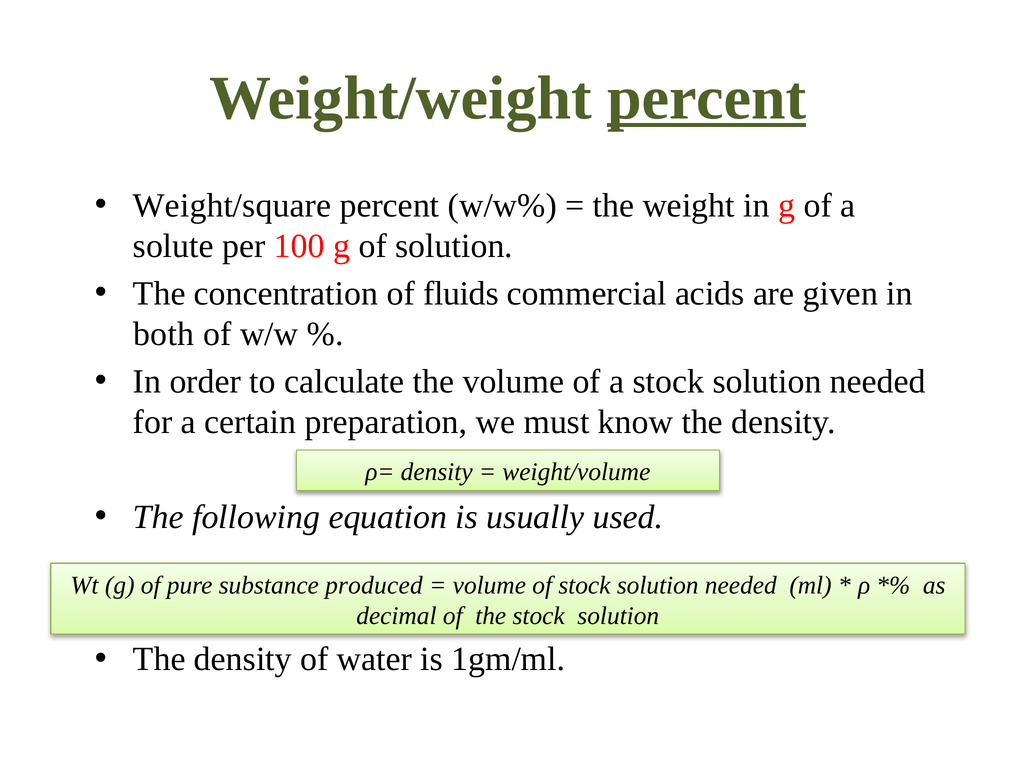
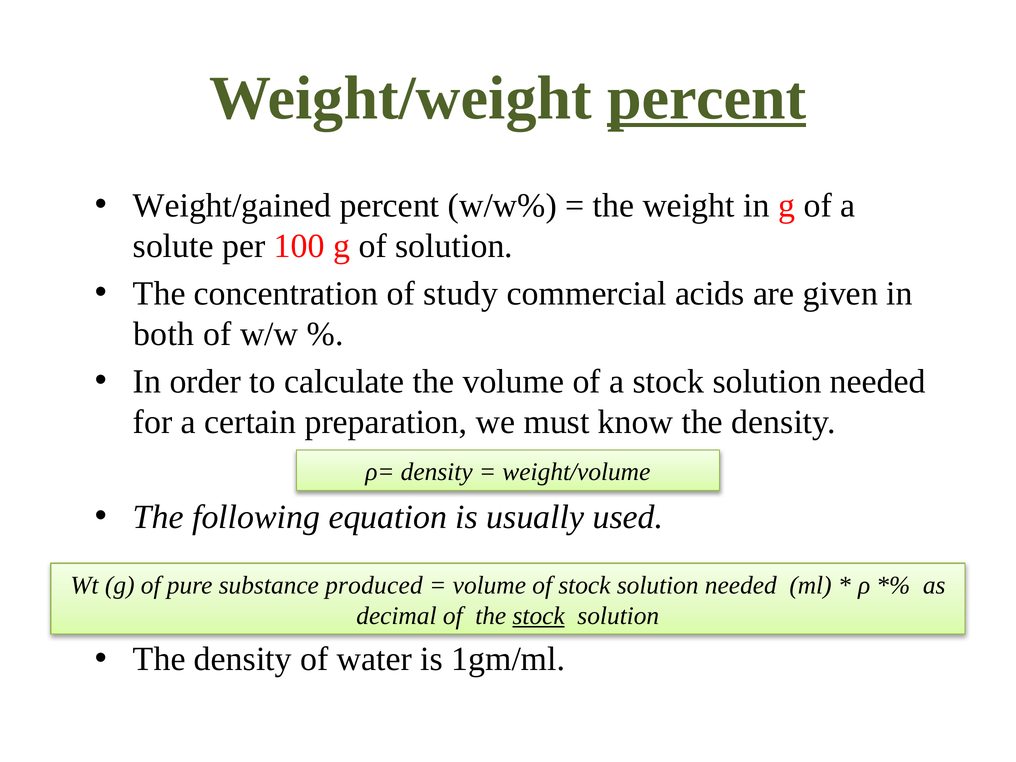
Weight/square: Weight/square -> Weight/gained (232, 206)
fluids: fluids -> study (461, 294)
stock underline: none -> present (539, 616)
